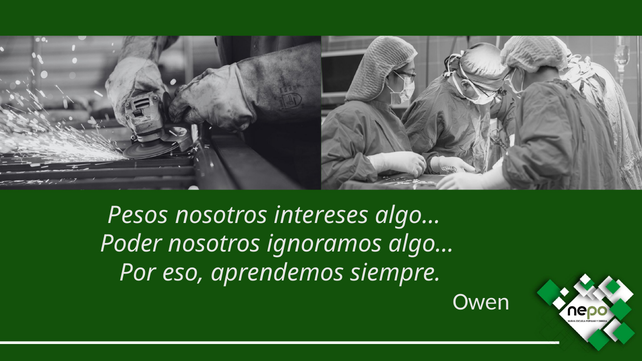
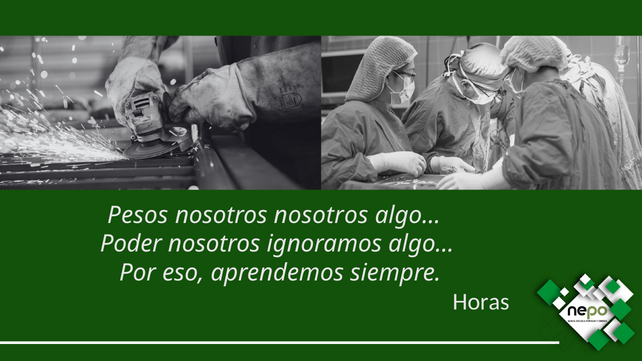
nosotros intereses: intereses -> nosotros (321, 215)
Owen: Owen -> Horas (481, 302)
